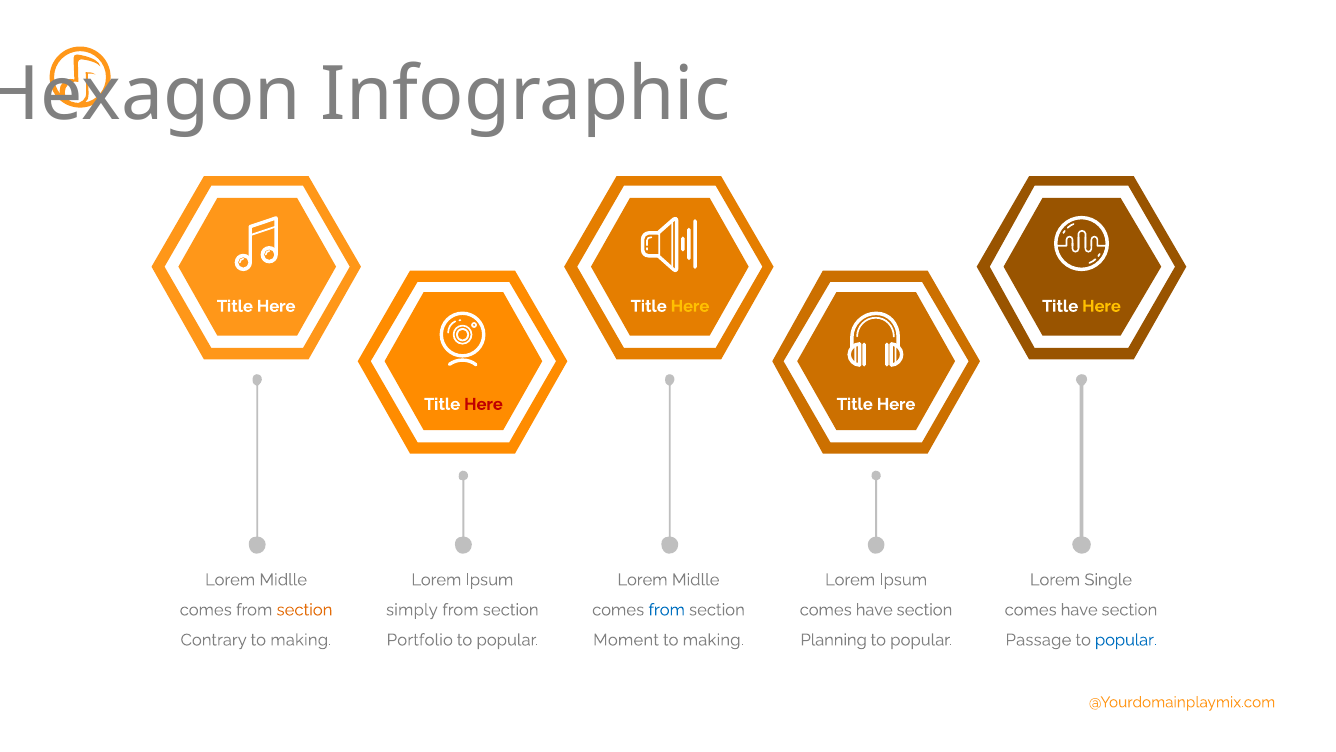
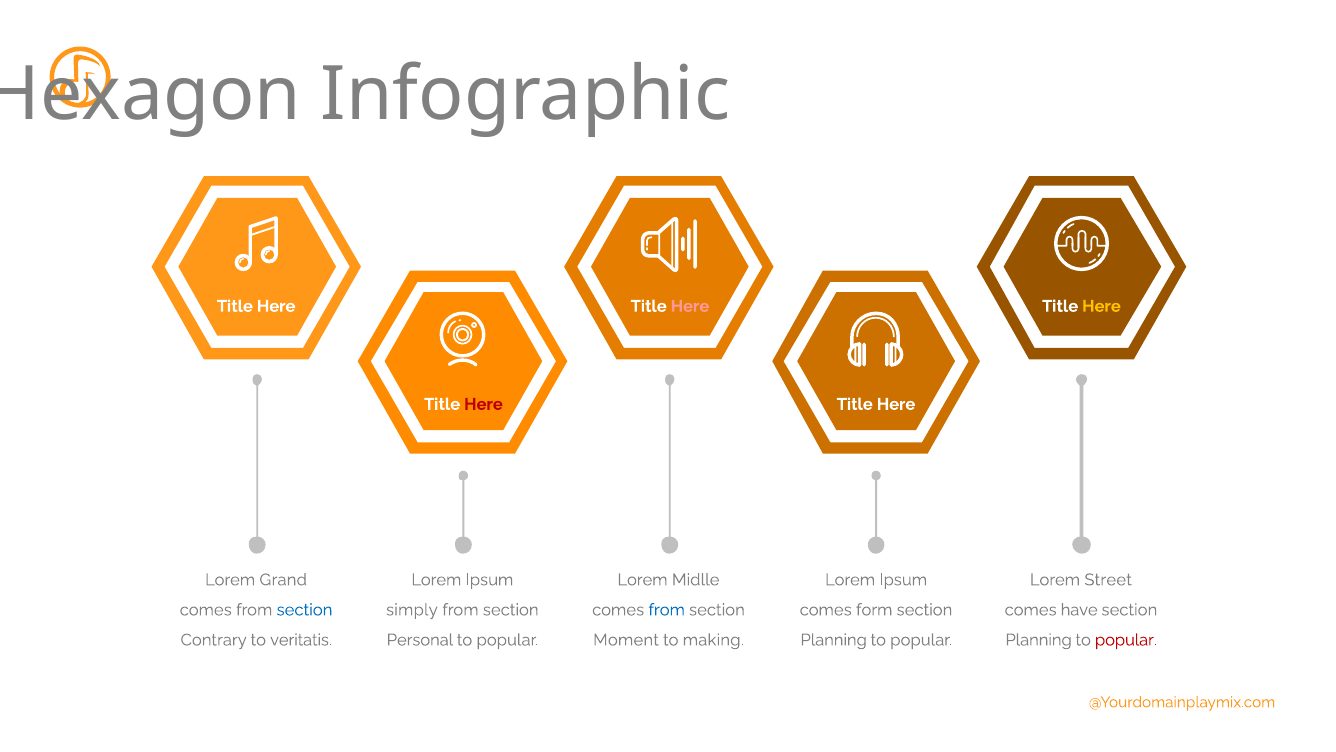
Here colour: yellow -> pink (690, 306)
Midlle: Midlle -> Grand (283, 579)
Single: Single -> Street (1108, 579)
section colour: orange -> blue (304, 609)
have: have -> form (874, 609)
Contrary to making: making -> veritatis (301, 640)
Portfolio: Portfolio -> Personal (420, 640)
Passage: Passage -> Planning (1039, 640)
popular colour: blue -> red (1126, 640)
